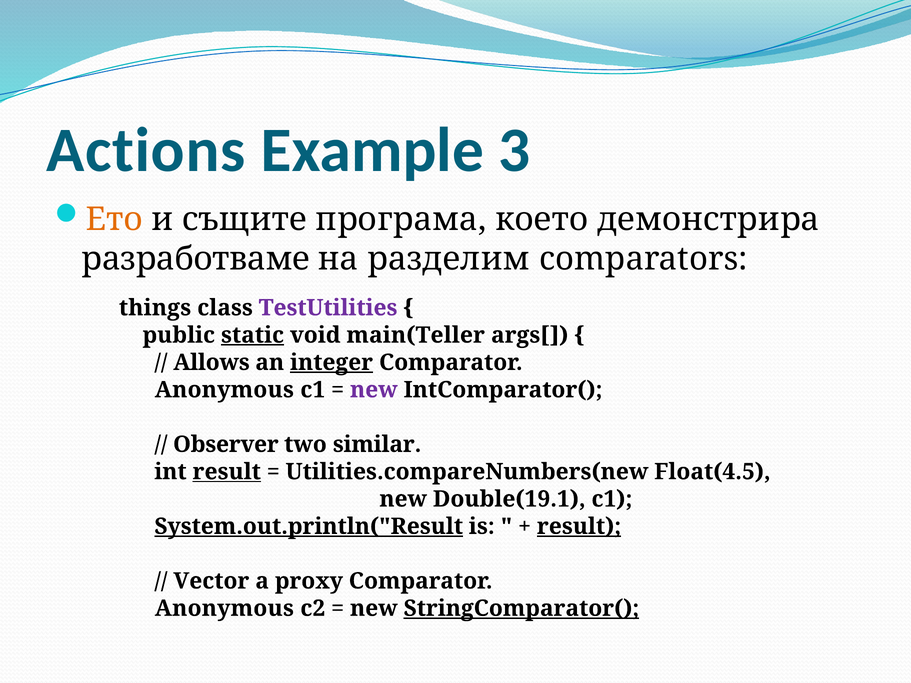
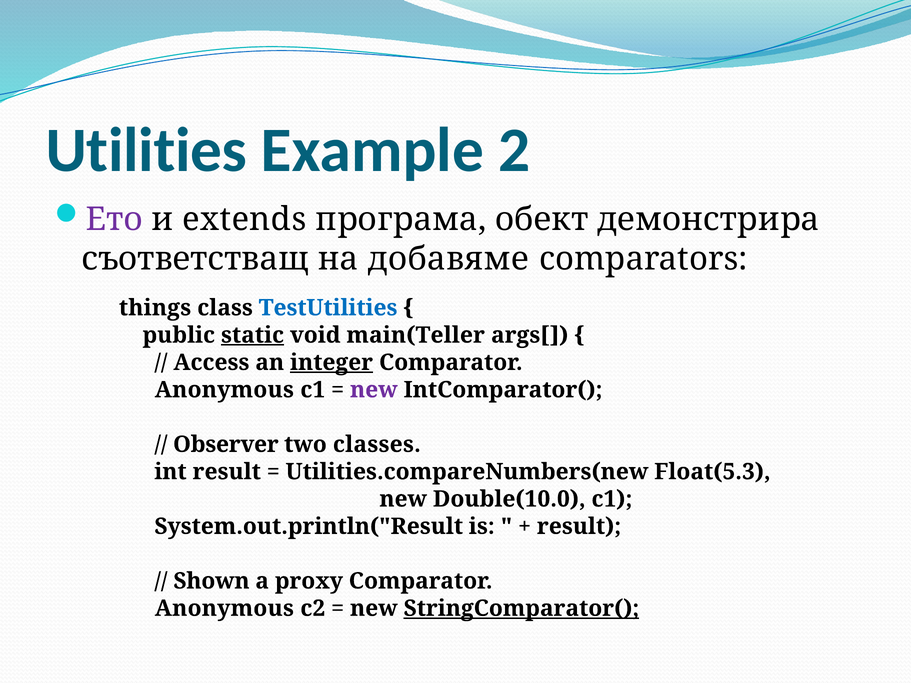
Actions: Actions -> Utilities (146, 150)
3: 3 -> 2 (514, 150)
Ето colour: orange -> purple (114, 219)
същите: същите -> extends (244, 219)
което: което -> обект (542, 219)
разработваме: разработваме -> съответстващ (196, 259)
разделим: разделим -> добавяме (448, 259)
TestUtilities colour: purple -> blue (328, 308)
Allows: Allows -> Access (211, 363)
similar: similar -> classes (377, 445)
result underline: present -> none (227, 472)
Float(4.5: Float(4.5 -> Float(5.3 (712, 472)
Double(19.1: Double(19.1 -> Double(10.0 (509, 499)
System.out.println("Result underline: present -> none (309, 527)
result underline: present -> none (579, 527)
Vector: Vector -> Shown (211, 581)
